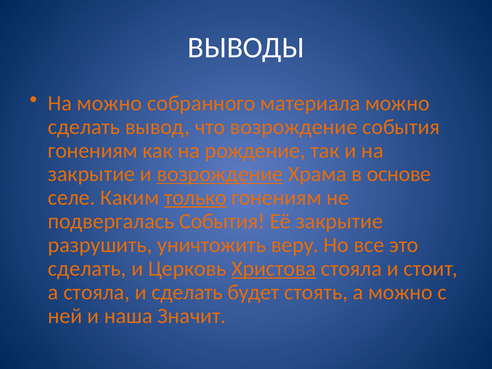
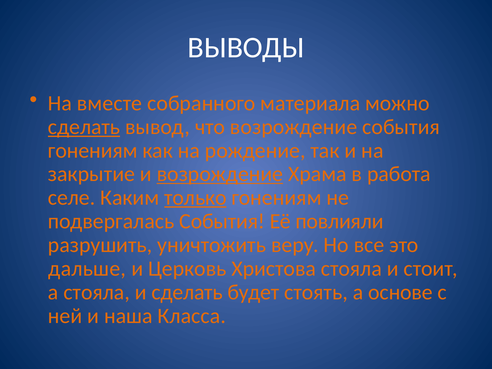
На можно: можно -> вместе (110, 103)
сделать underline: none -> present (84, 127)
основе: основе -> работа (399, 174)
Её закрытие: закрытие -> повлияли (339, 221)
сделать: сделать -> дальше (87, 269)
Христова underline: present -> none (274, 269)
а можно: можно -> основе (401, 292)
Значит: Значит -> Класса (192, 316)
